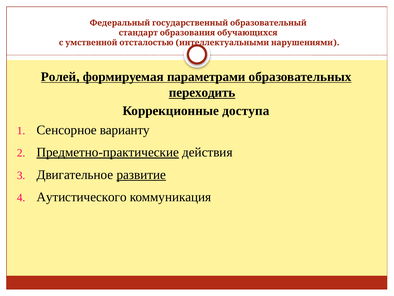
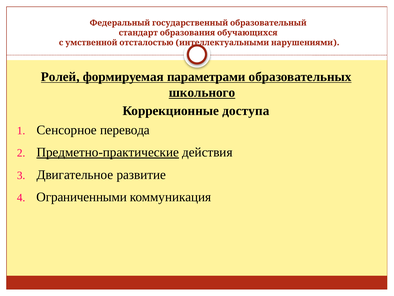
переходить: переходить -> школьного (202, 92)
варианту: варианту -> перевода (125, 130)
развитие underline: present -> none (141, 174)
Аутистического: Аутистического -> Ограниченными (82, 197)
